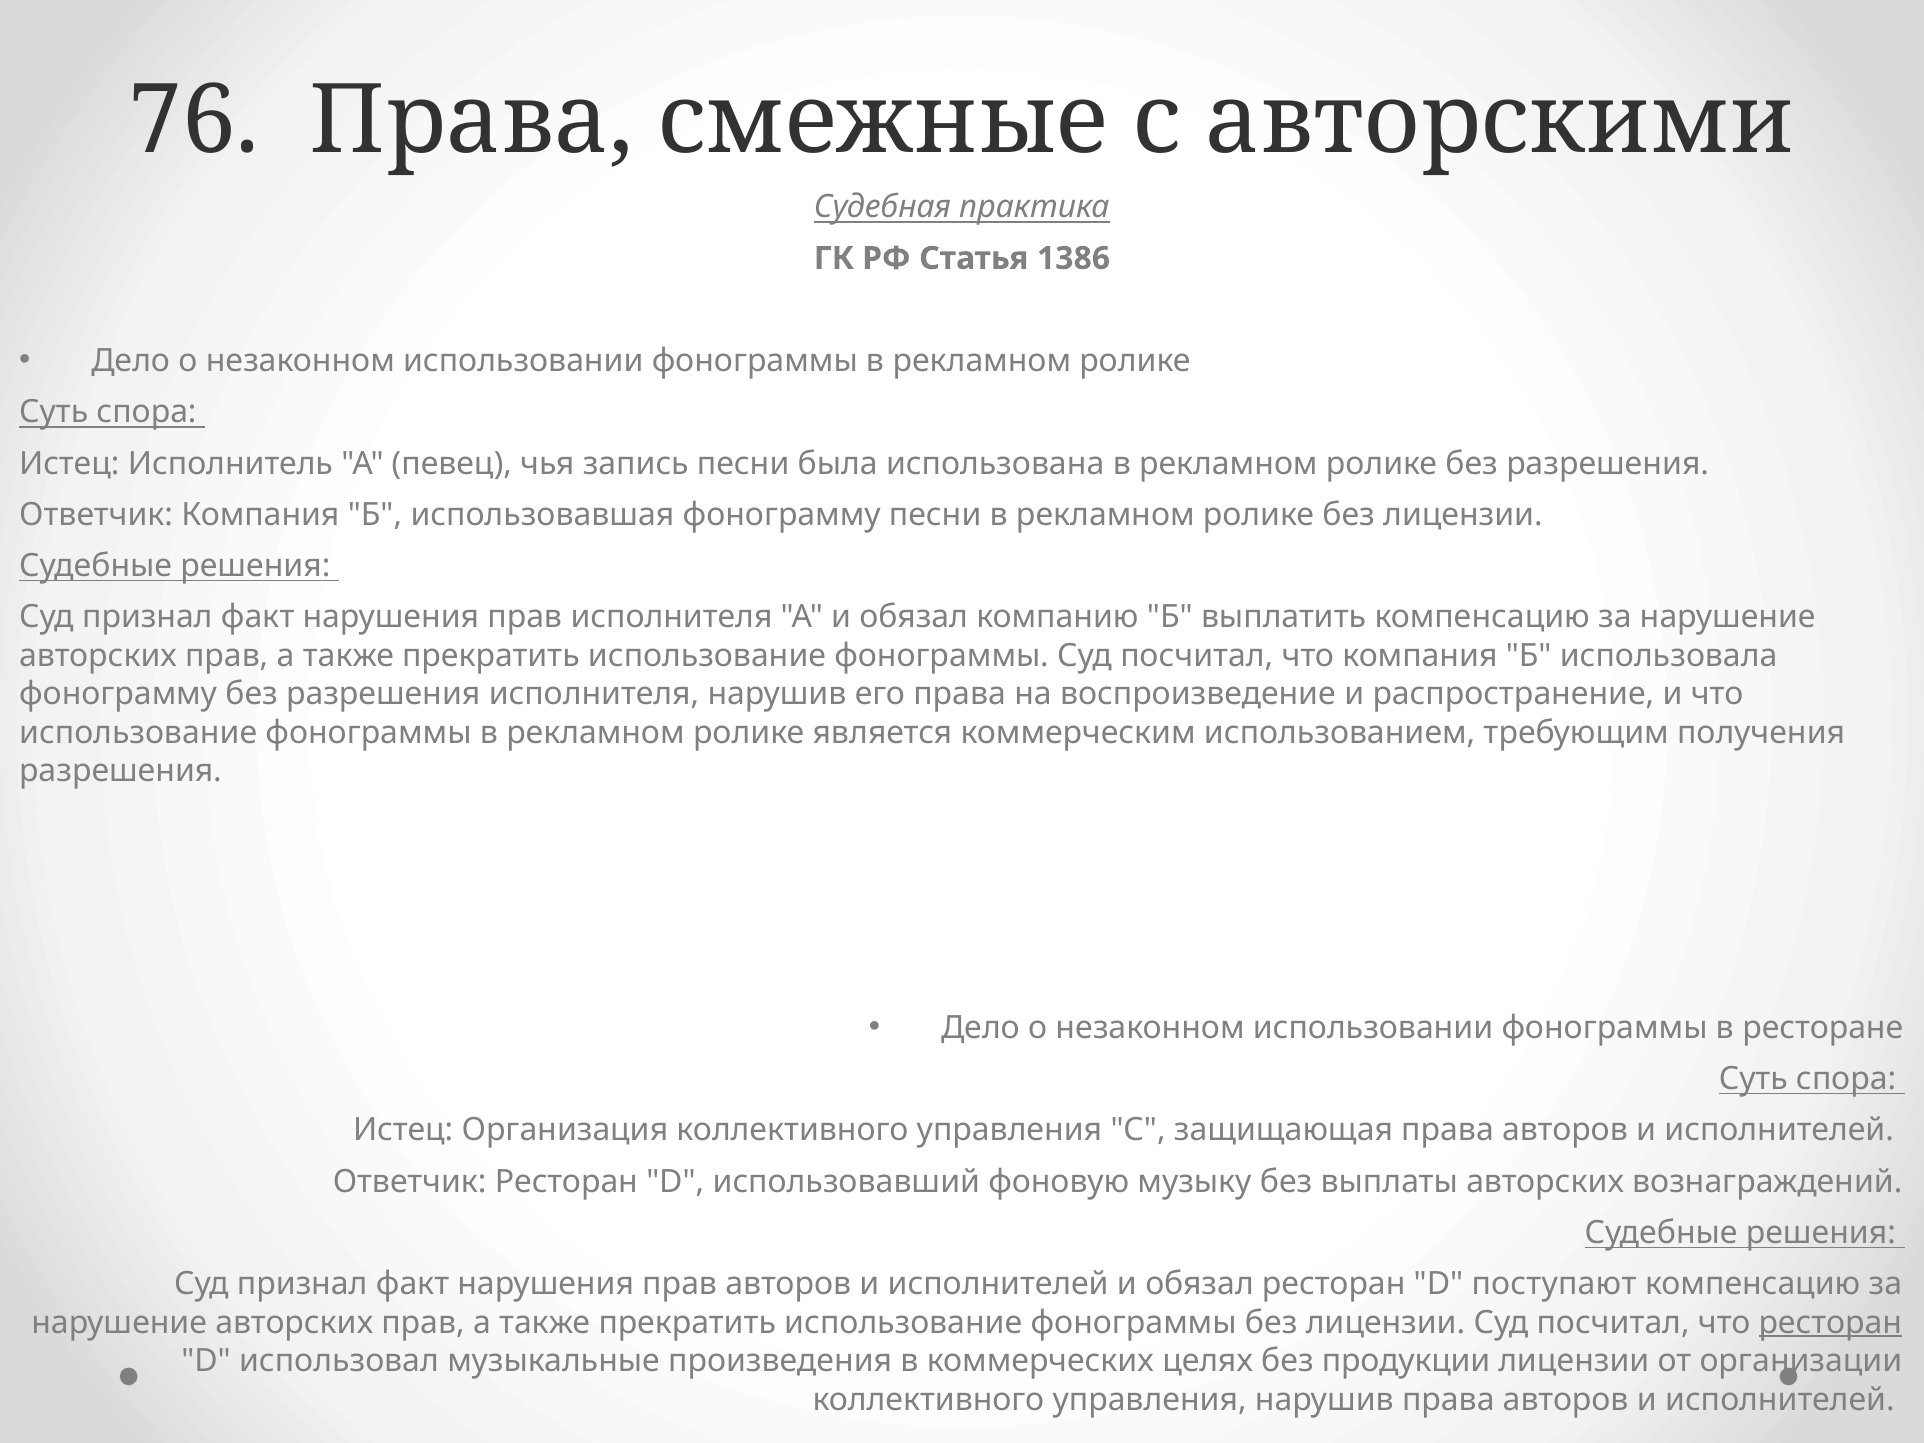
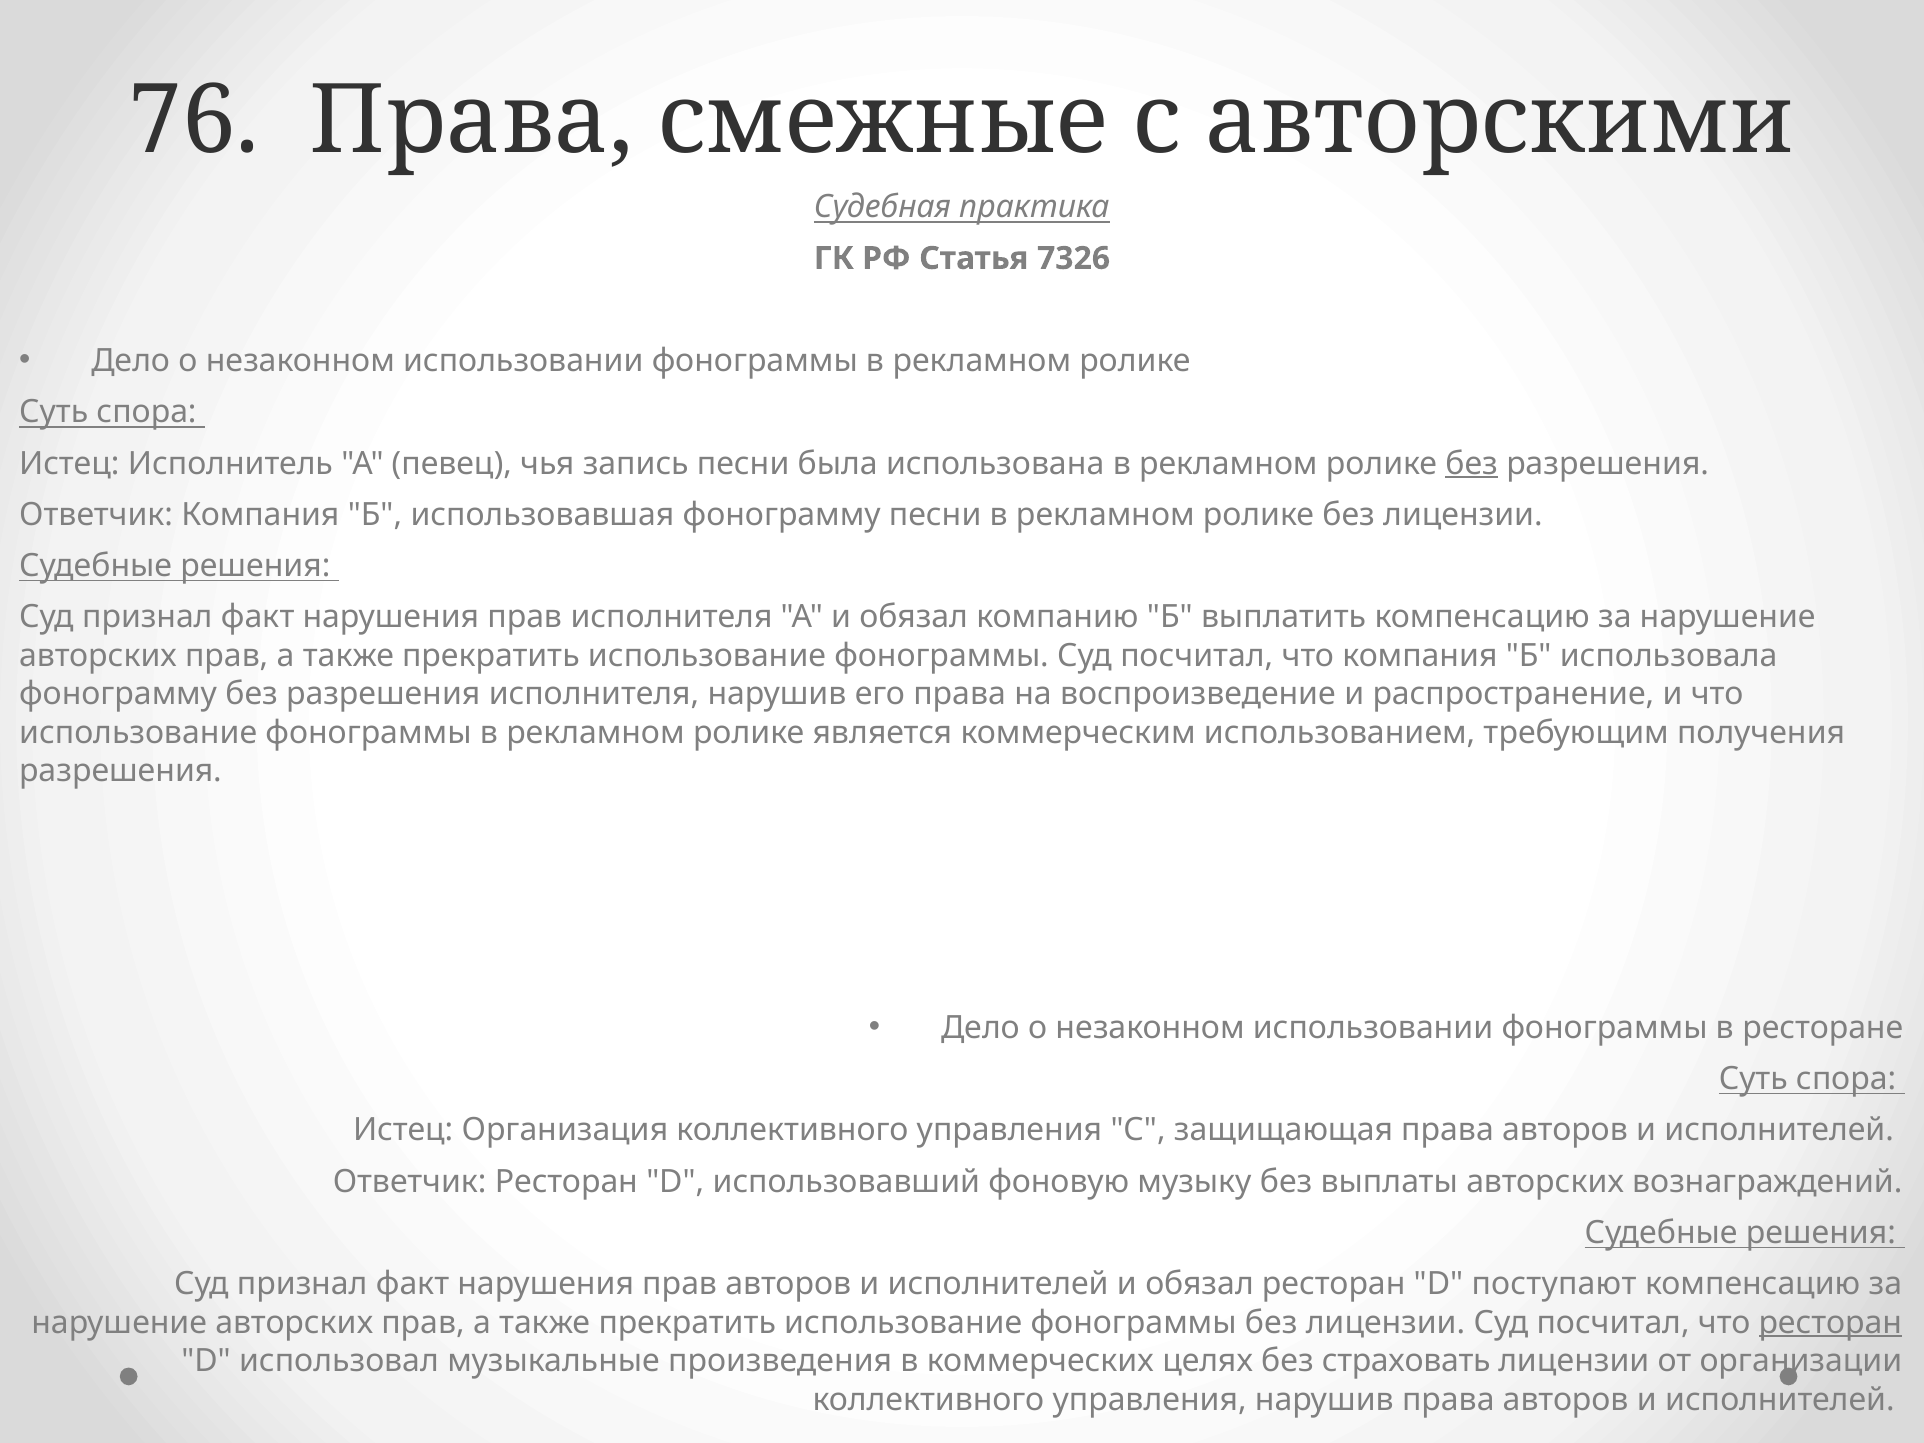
1386: 1386 -> 7326 (1074, 258)
без underline: none -> present (1472, 464)
продукции: продукции -> страховать (1406, 1361)
